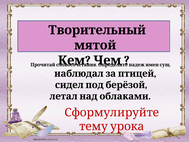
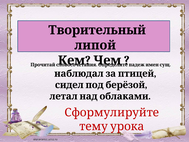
мятой: мятой -> липой (95, 45)
